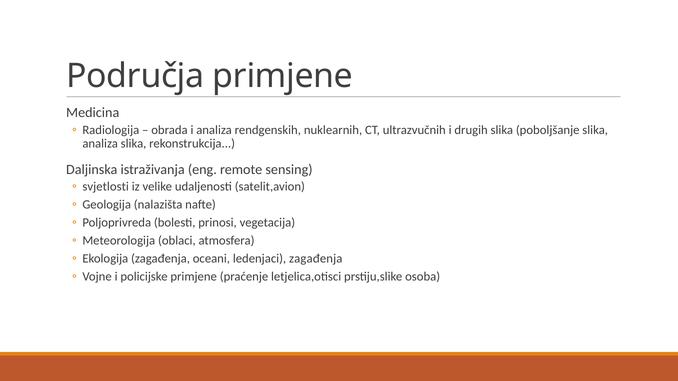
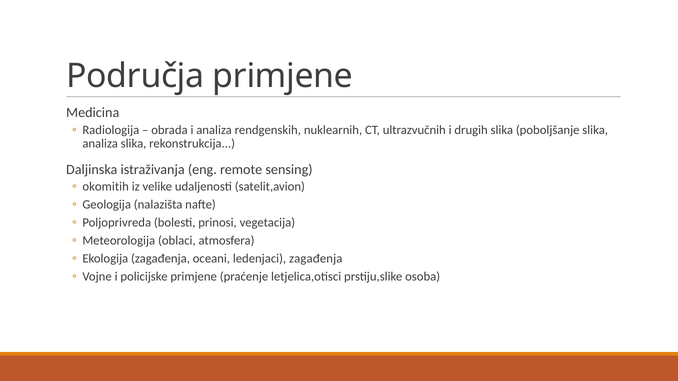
svjetlosti: svjetlosti -> okomitih (106, 187)
